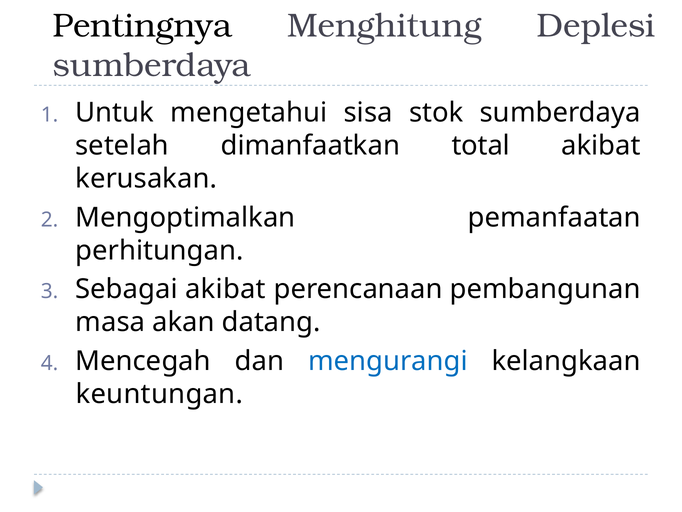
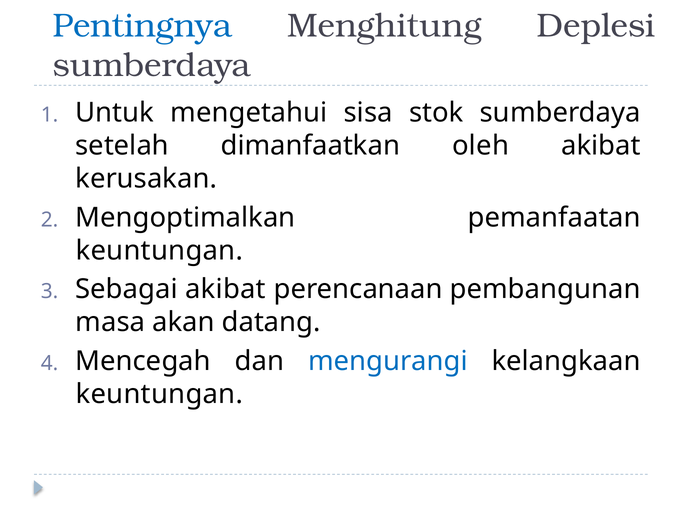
Pentingnya colour: black -> blue (143, 26)
total: total -> oleh (481, 146)
perhitungan: perhitungan -> keuntungan (159, 250)
